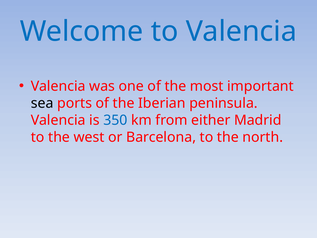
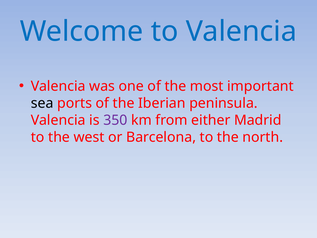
350 colour: blue -> purple (115, 120)
